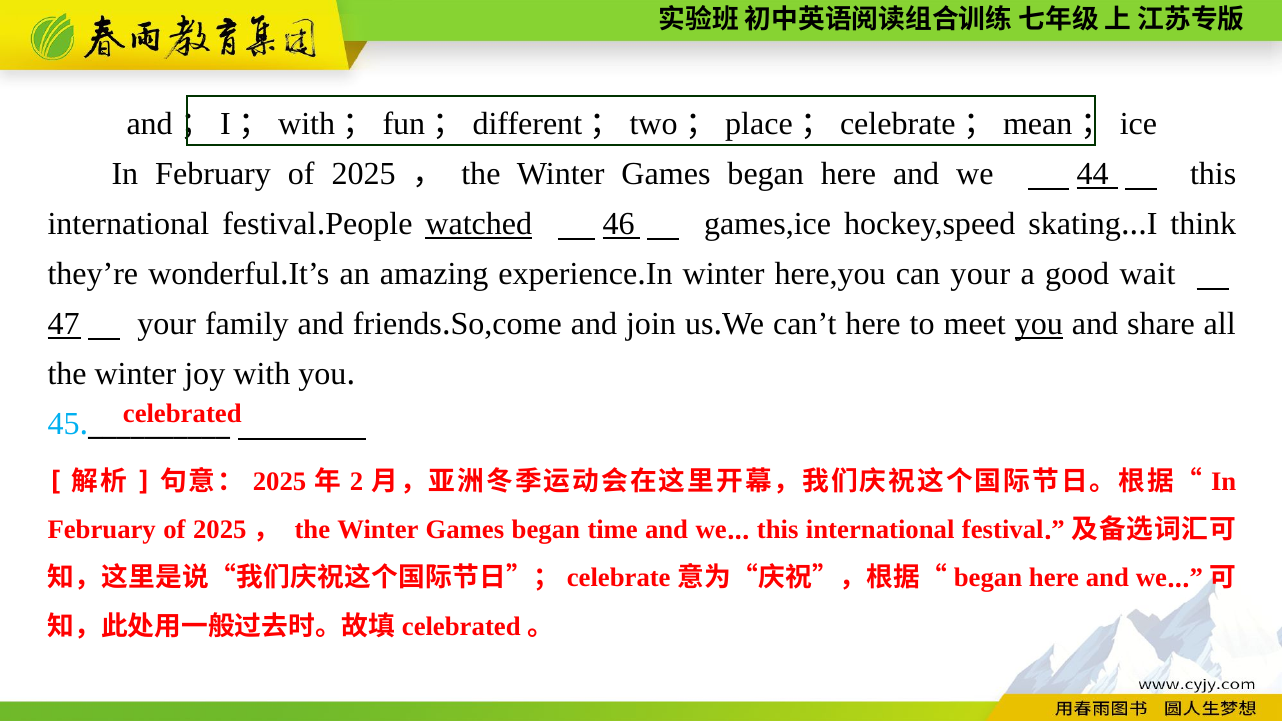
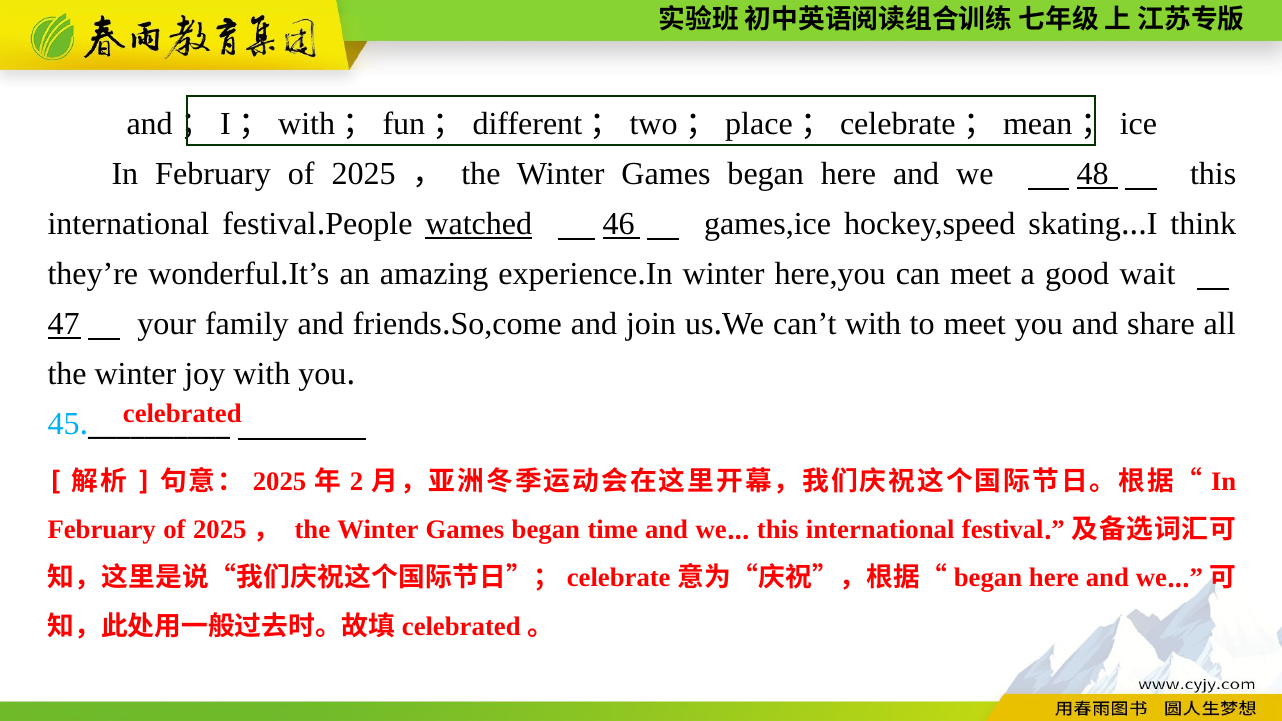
44: 44 -> 48 (1093, 174)
can your: your -> meet (981, 274)
can’t here: here -> with (873, 324)
you underline: present -> none (1039, 324)
